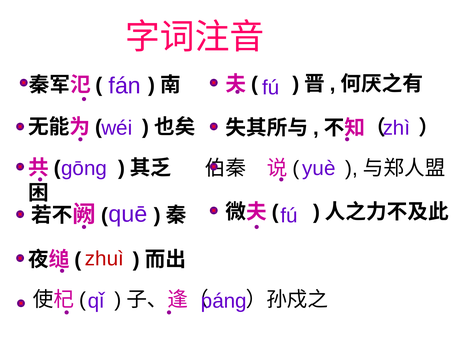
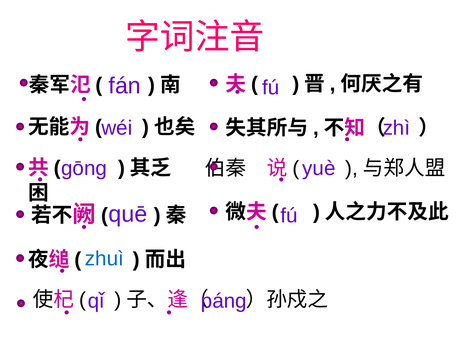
zhuì colour: red -> blue (104, 259)
